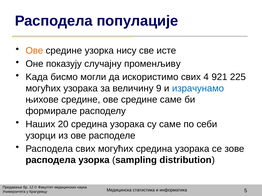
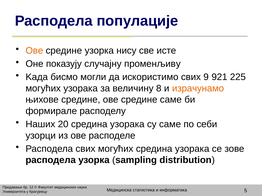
4: 4 -> 9 (206, 77)
9: 9 -> 8 (159, 89)
израчунамо colour: blue -> orange (198, 89)
